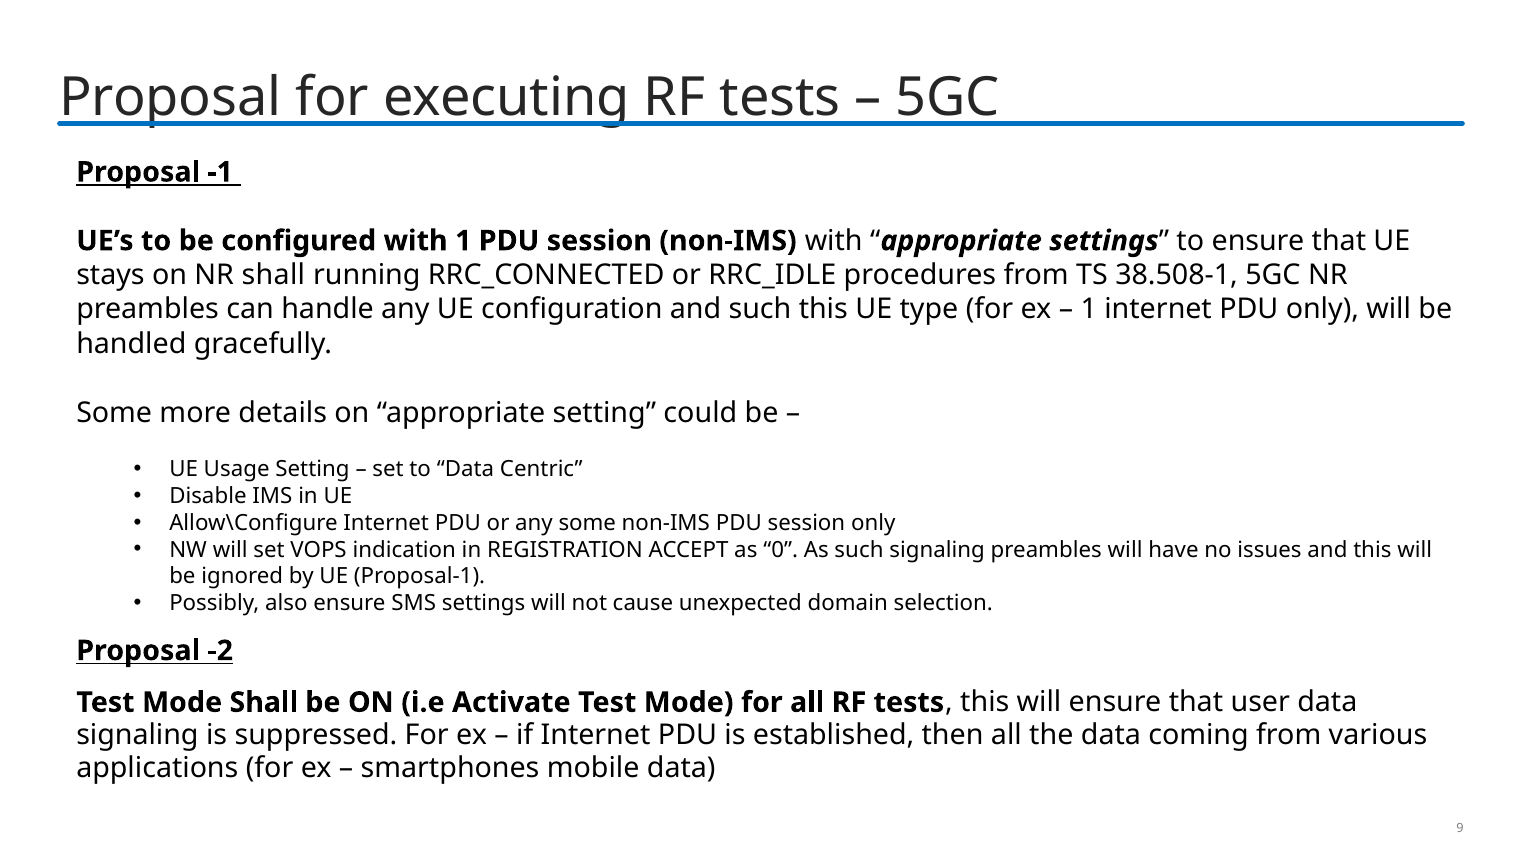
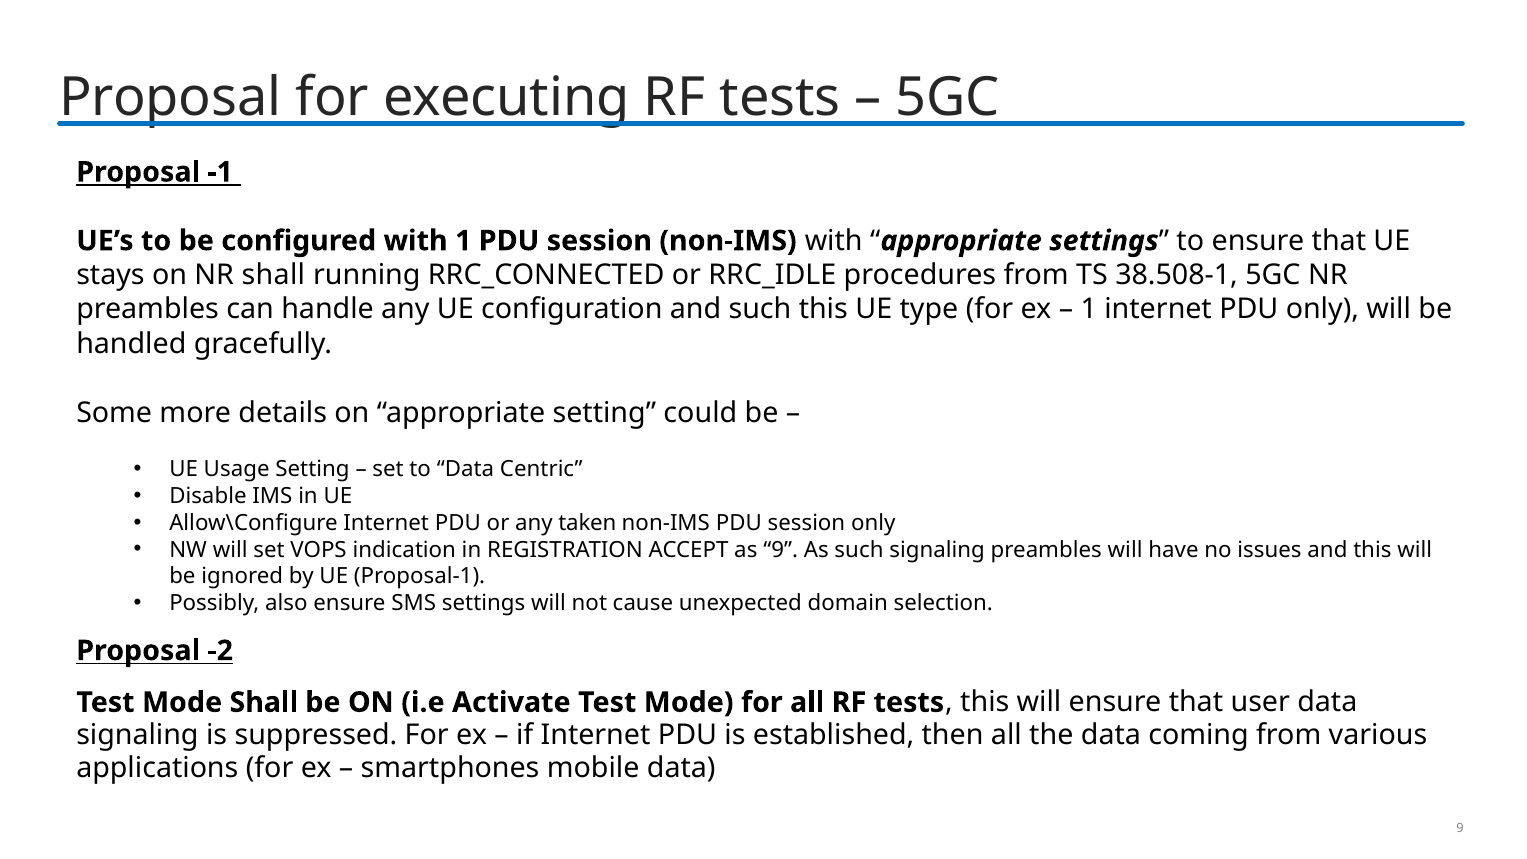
any some: some -> taken (587, 523)
as 0: 0 -> 9 (781, 550)
